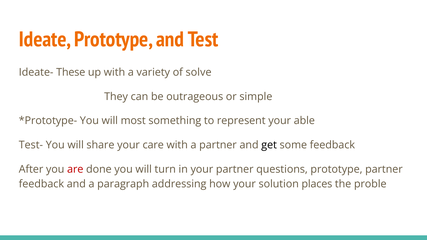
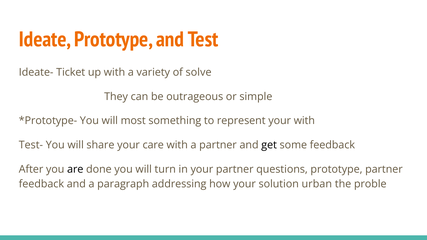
These: These -> Ticket (71, 72)
your able: able -> with (304, 121)
are colour: red -> black (75, 169)
places: places -> urban (317, 184)
